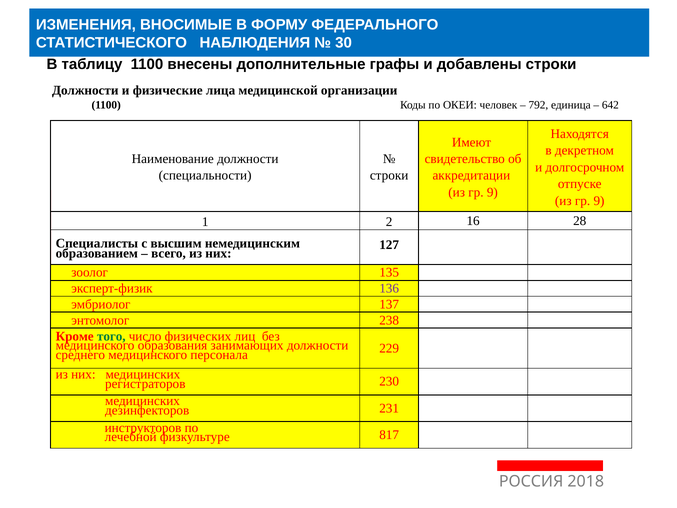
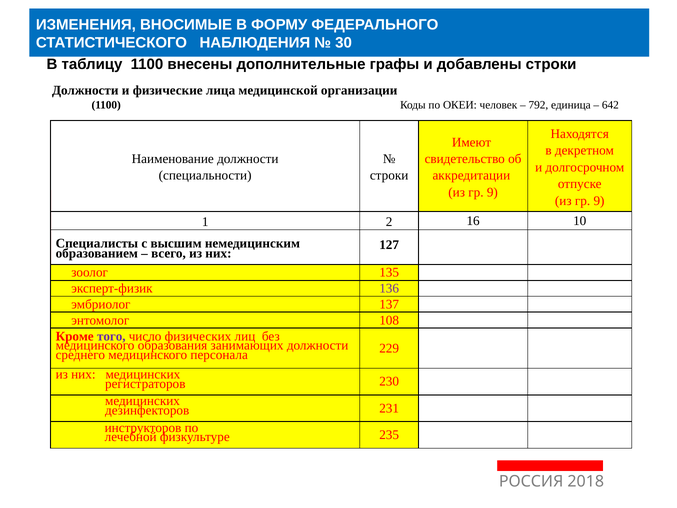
28: 28 -> 10 (580, 221)
238: 238 -> 108 (389, 320)
того colour: green -> purple (111, 336)
817: 817 -> 235 (389, 435)
